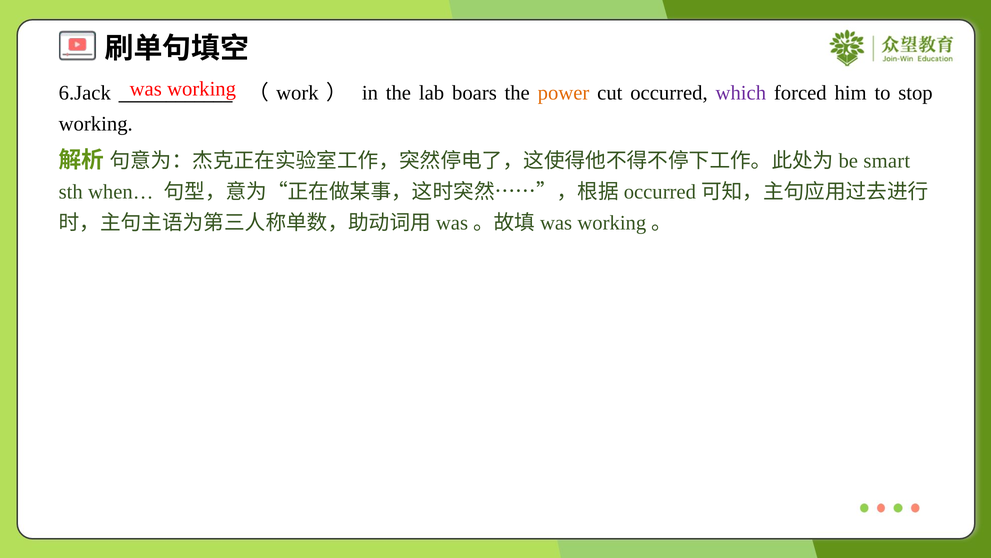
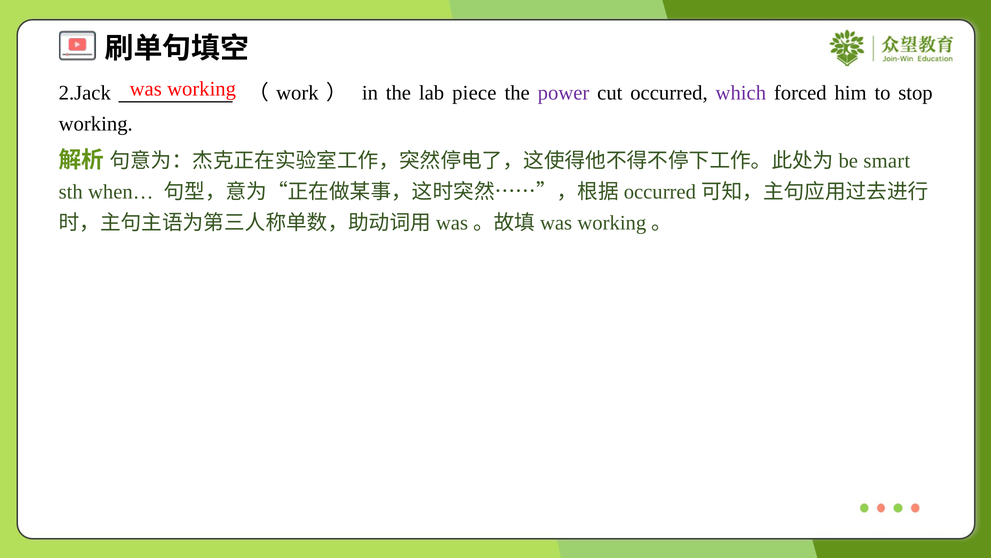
6.Jack: 6.Jack -> 2.Jack (85, 93)
boars: boars -> piece (474, 93)
power colour: orange -> purple (564, 93)
